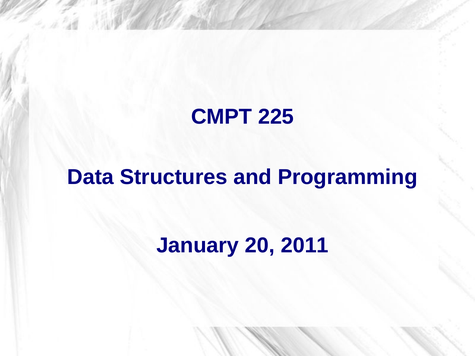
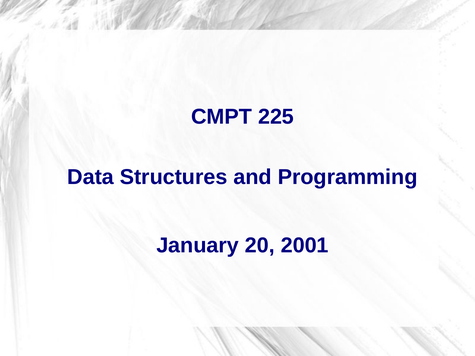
2011: 2011 -> 2001 (305, 246)
